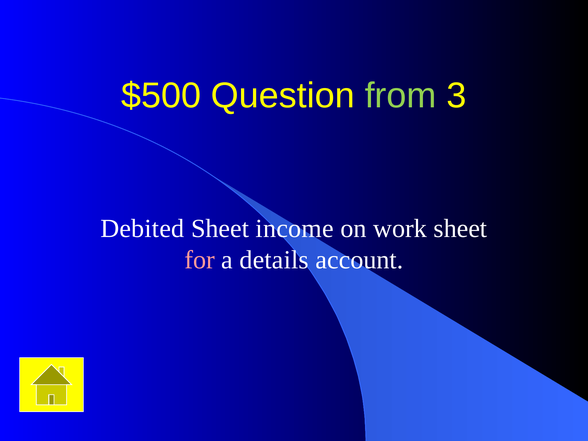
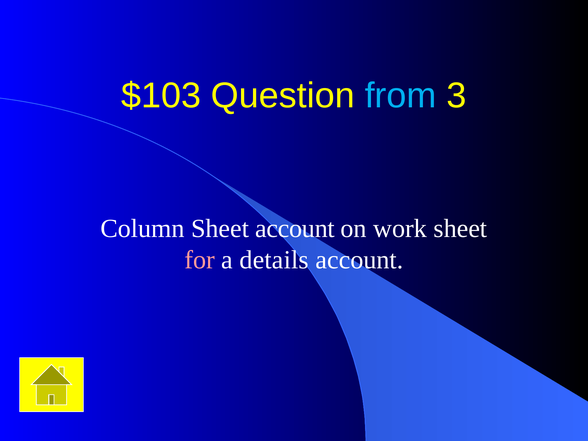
$500: $500 -> $103 (161, 96)
from colour: light green -> light blue (401, 96)
Debited: Debited -> Column (142, 229)
Sheet income: income -> account (295, 229)
